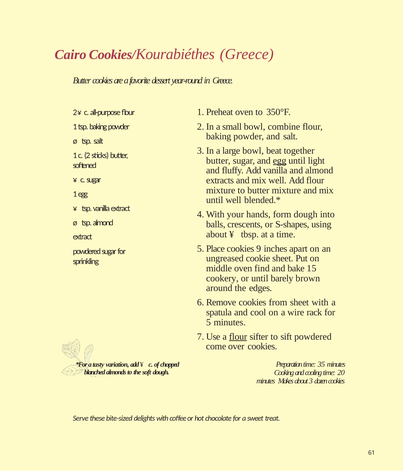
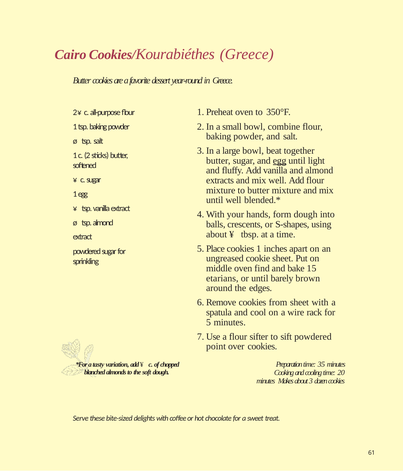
cookies 9: 9 -> 1 (259, 249)
cookery: cookery -> etarians (222, 279)
flour underline: present -> none (238, 337)
come: come -> point (216, 347)
